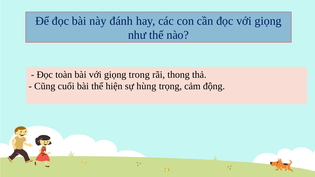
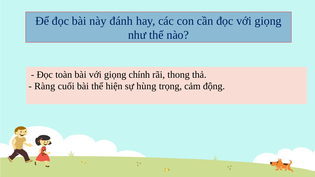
trong: trong -> chính (139, 75)
Cũng: Cũng -> Ràng (45, 86)
